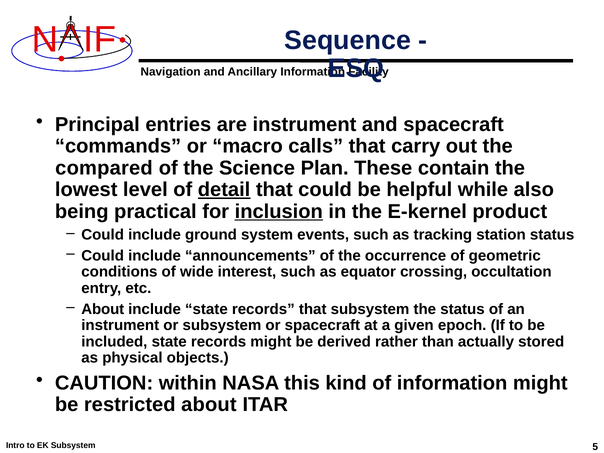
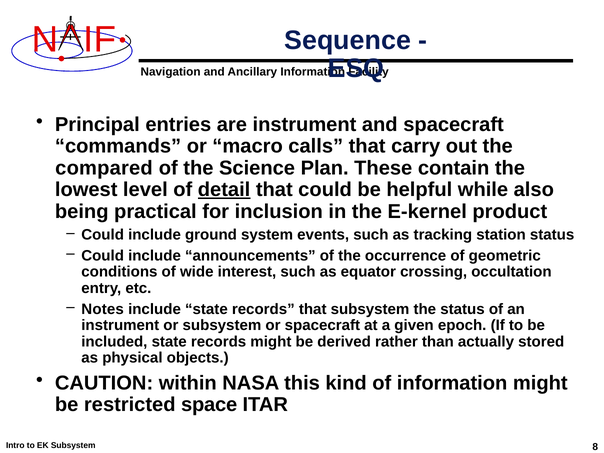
inclusion underline: present -> none (279, 211)
About: About -> Notes (103, 309)
restricted about: about -> space (209, 405)
5: 5 -> 8 (595, 447)
